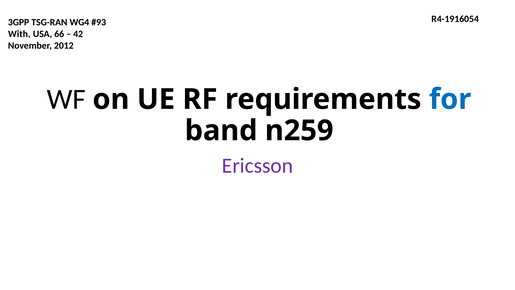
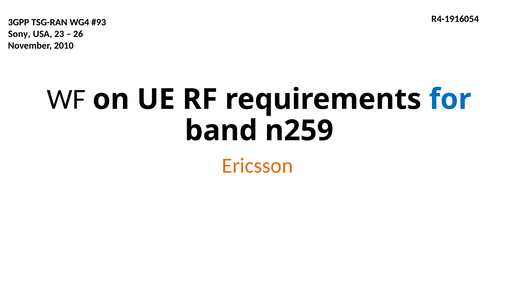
With: With -> Sony (19, 34)
66: 66 -> 23 (59, 34)
42: 42 -> 26 (78, 34)
2012: 2012 -> 2010 (64, 46)
Ericsson colour: purple -> orange (257, 166)
